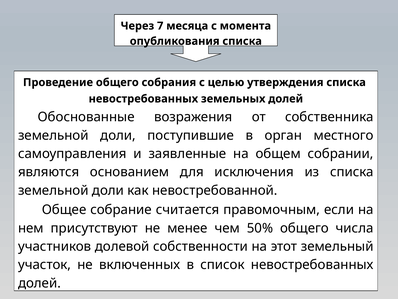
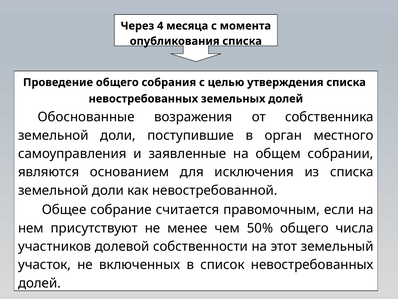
7: 7 -> 4 (160, 26)
